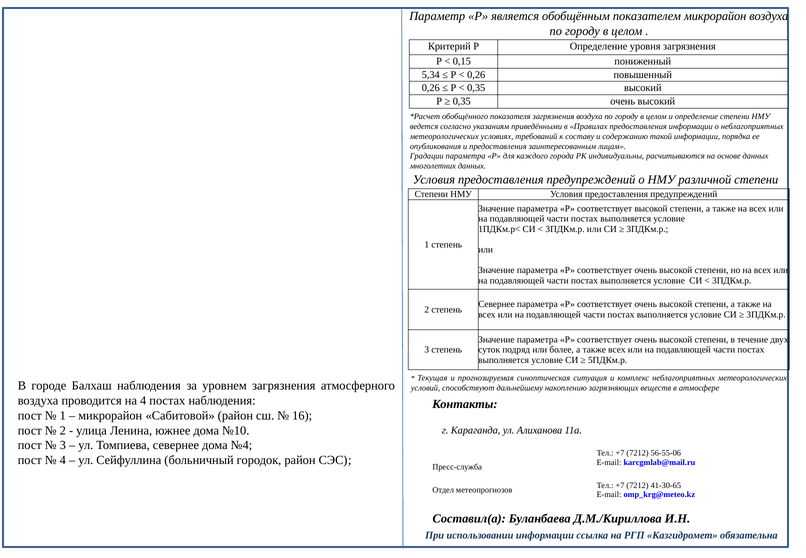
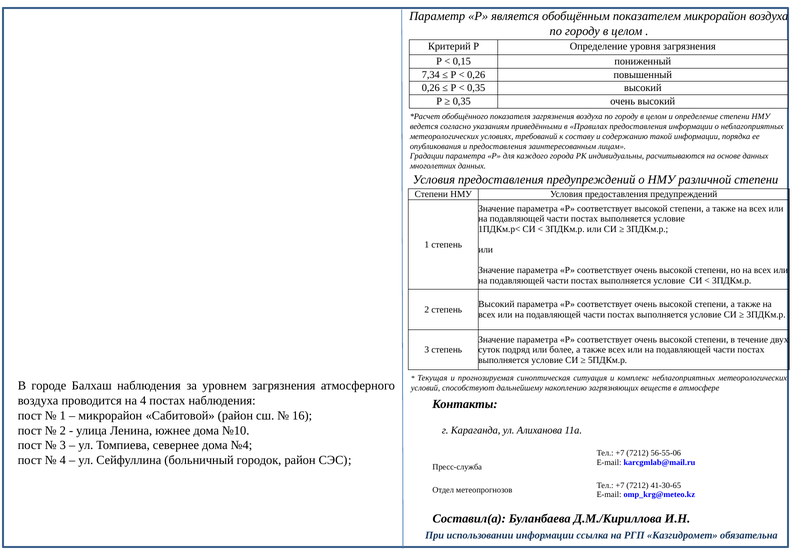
5,34: 5,34 -> 7,34 (431, 75)
Севернее: Севернее -> Высокий (496, 304)
